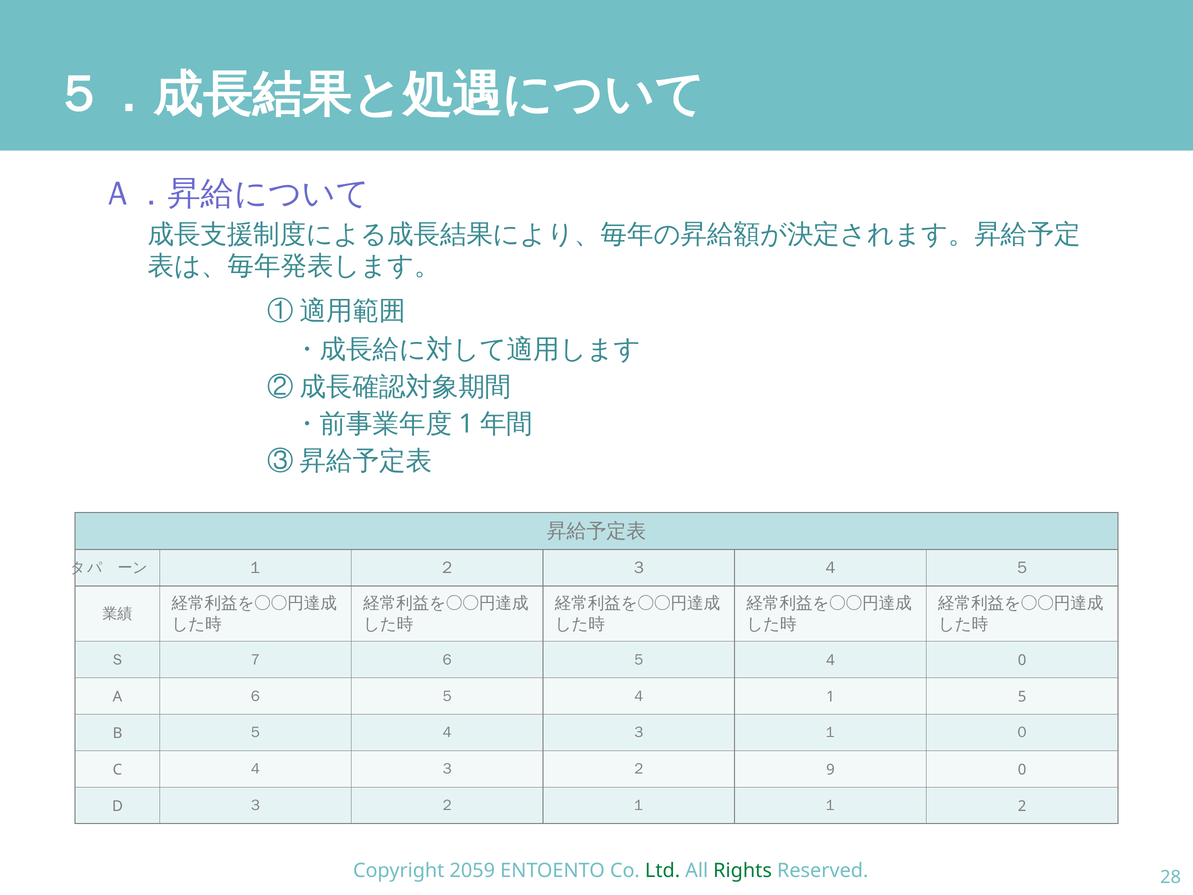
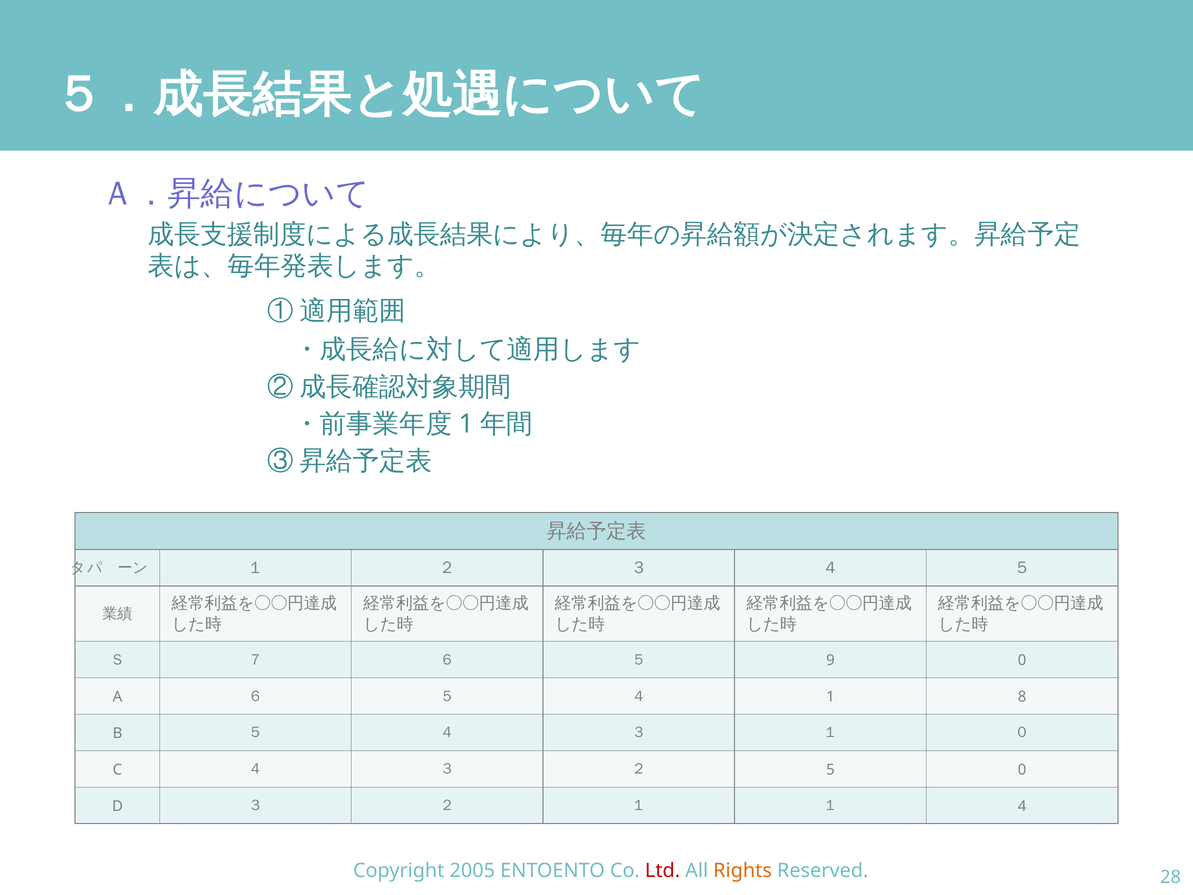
4: 4 -> 9 (830, 660)
5: 5 -> 8 (1022, 697)
9: 9 -> 5 (830, 770)
2: 2 -> 4 (1022, 806)
2059: 2059 -> 2005 (472, 871)
Ltd colour: green -> red (663, 871)
Rights colour: green -> orange (743, 871)
